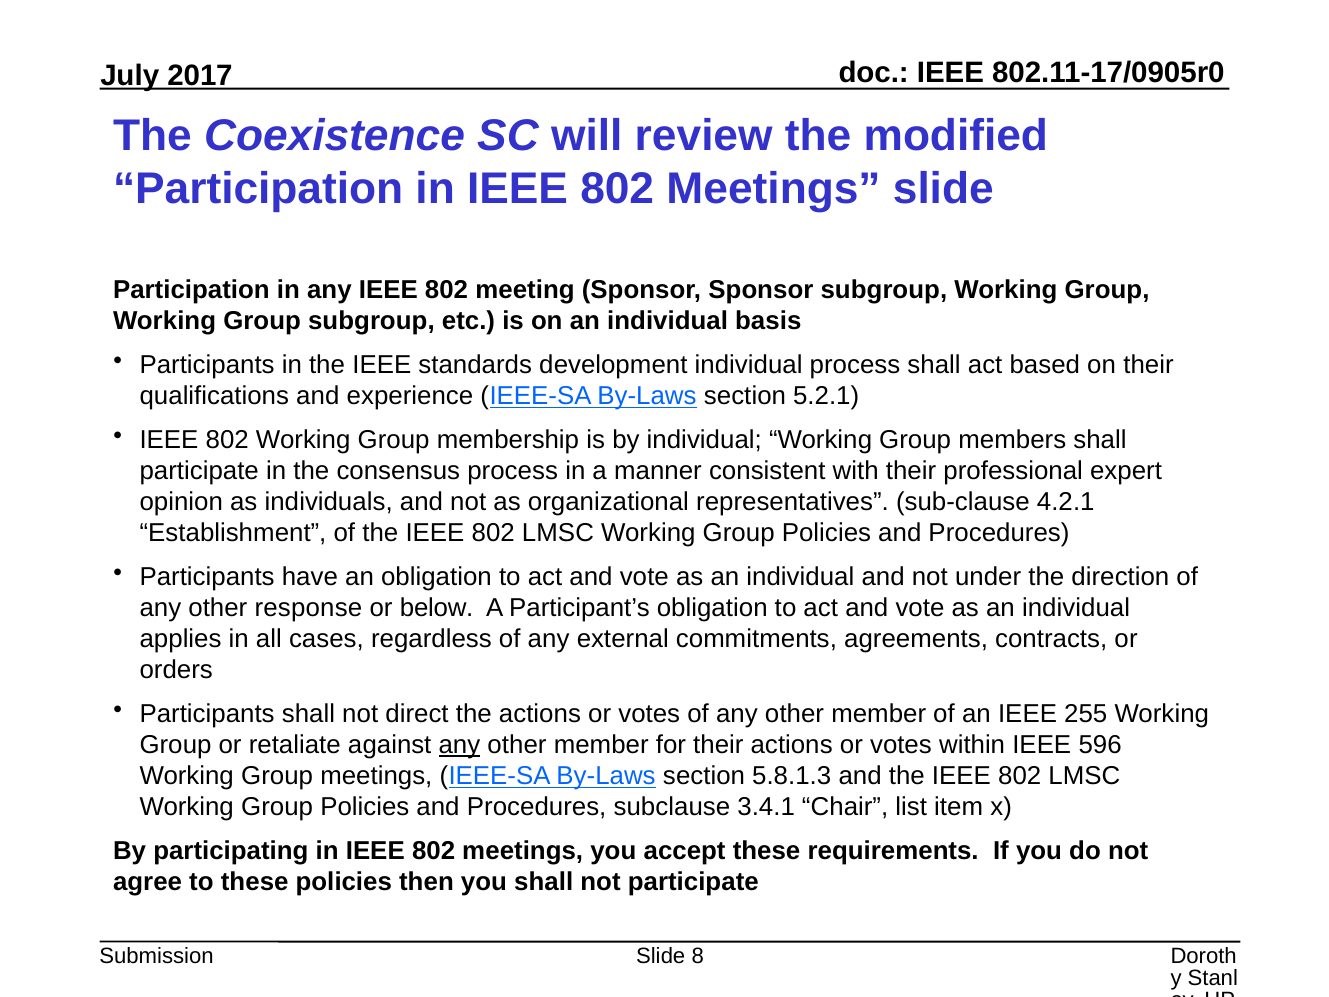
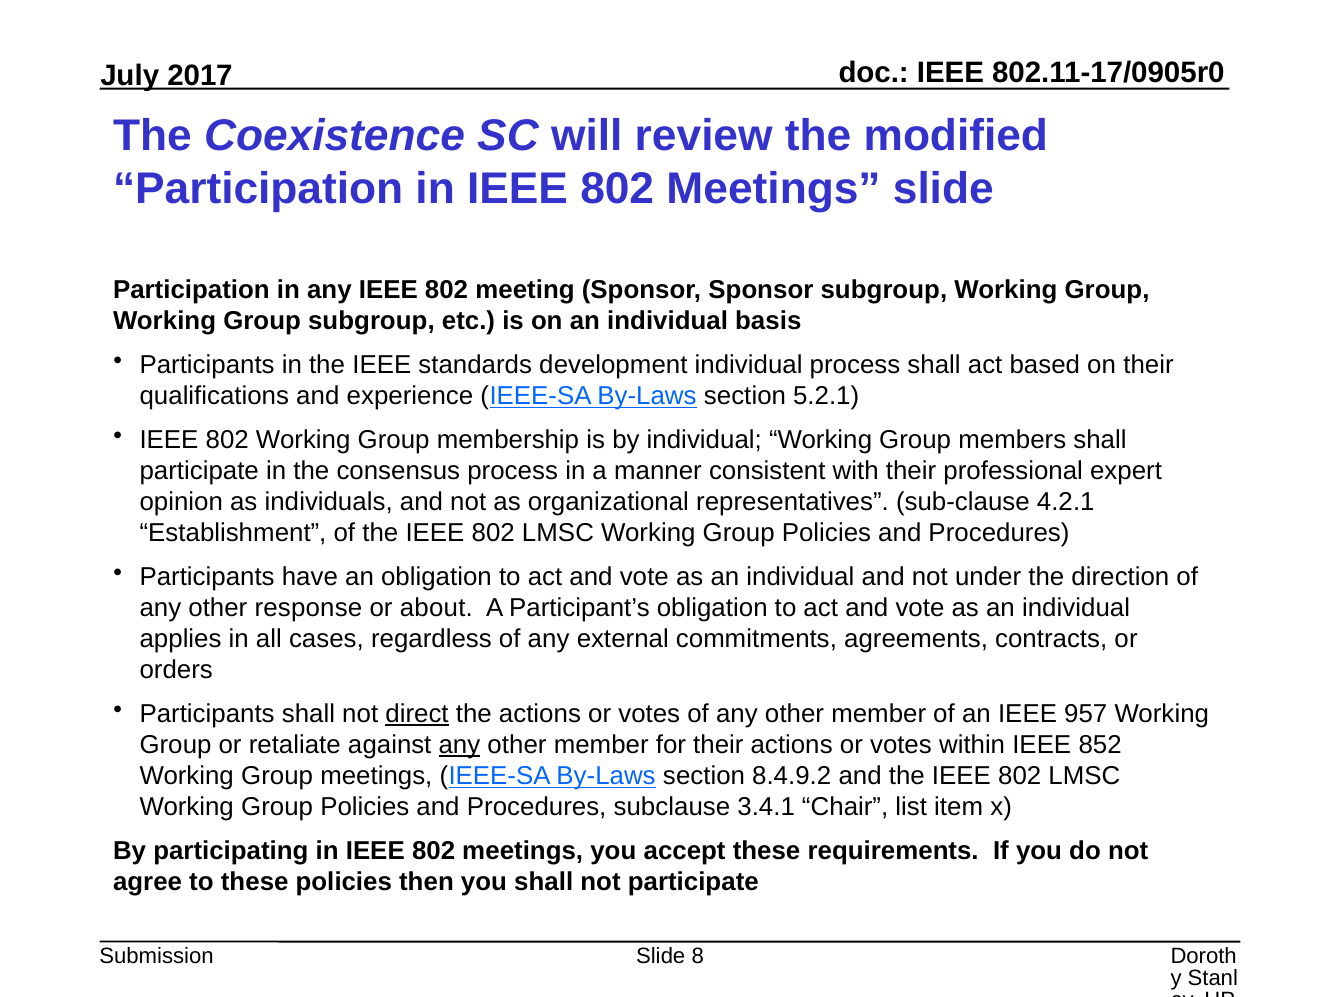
below: below -> about (436, 608)
direct underline: none -> present (417, 714)
255: 255 -> 957 (1086, 714)
596: 596 -> 852 (1100, 745)
5.8.1.3: 5.8.1.3 -> 8.4.9.2 (792, 776)
